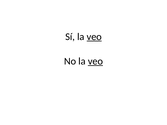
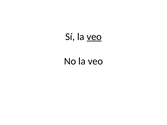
veo underline: present -> none (95, 61)
